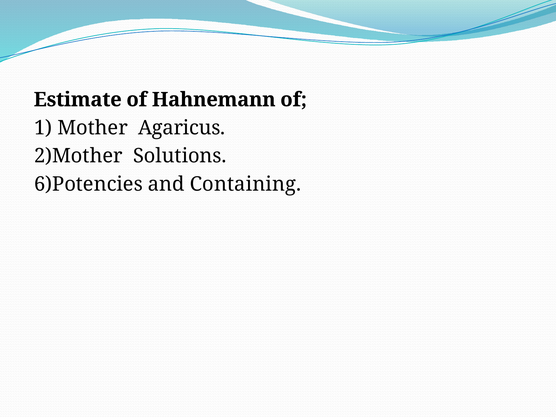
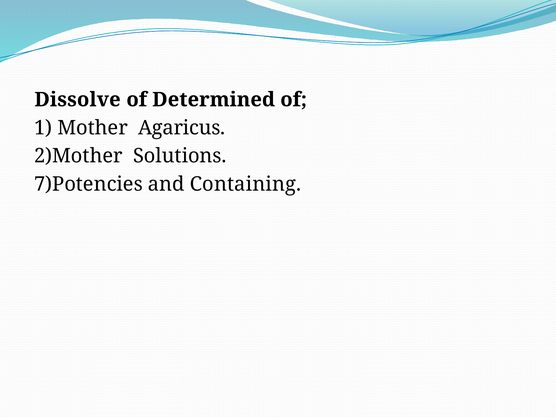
Estimate: Estimate -> Dissolve (78, 100)
Hahnemann: Hahnemann -> Determined (214, 100)
6)Potencies: 6)Potencies -> 7)Potencies (88, 184)
